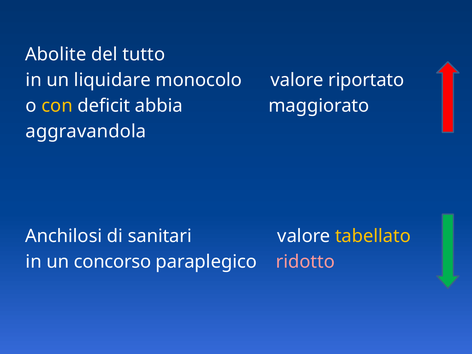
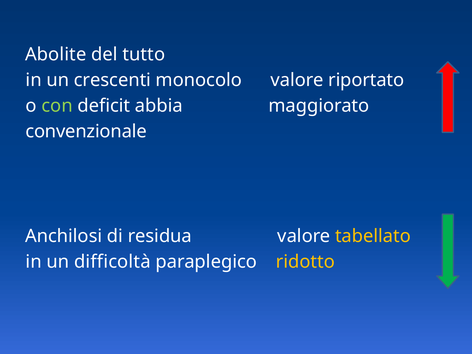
liquidare: liquidare -> crescenti (112, 80)
con colour: yellow -> light green (57, 106)
aggravandola: aggravandola -> convenzionale (86, 132)
sanitari: sanitari -> residua (160, 236)
concorso: concorso -> difficoltà (112, 262)
ridotto colour: pink -> yellow (305, 262)
